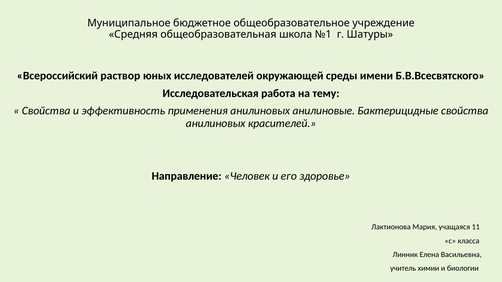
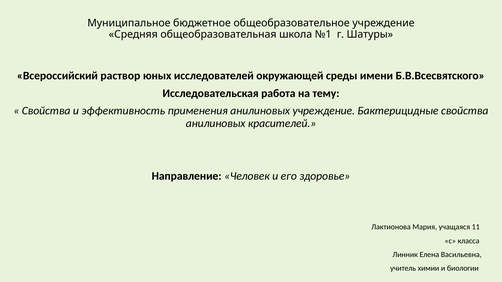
анилиновых анилиновые: анилиновые -> учреждение (324, 111)
